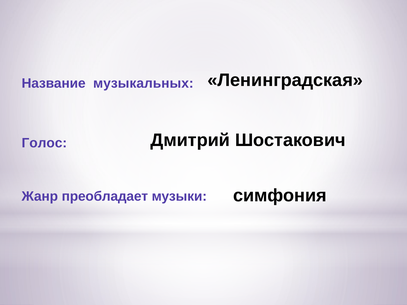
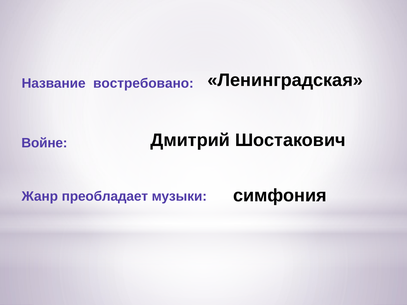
музыкальных: музыкальных -> востребовано (143, 84)
Голос: Голос -> Войне (44, 143)
